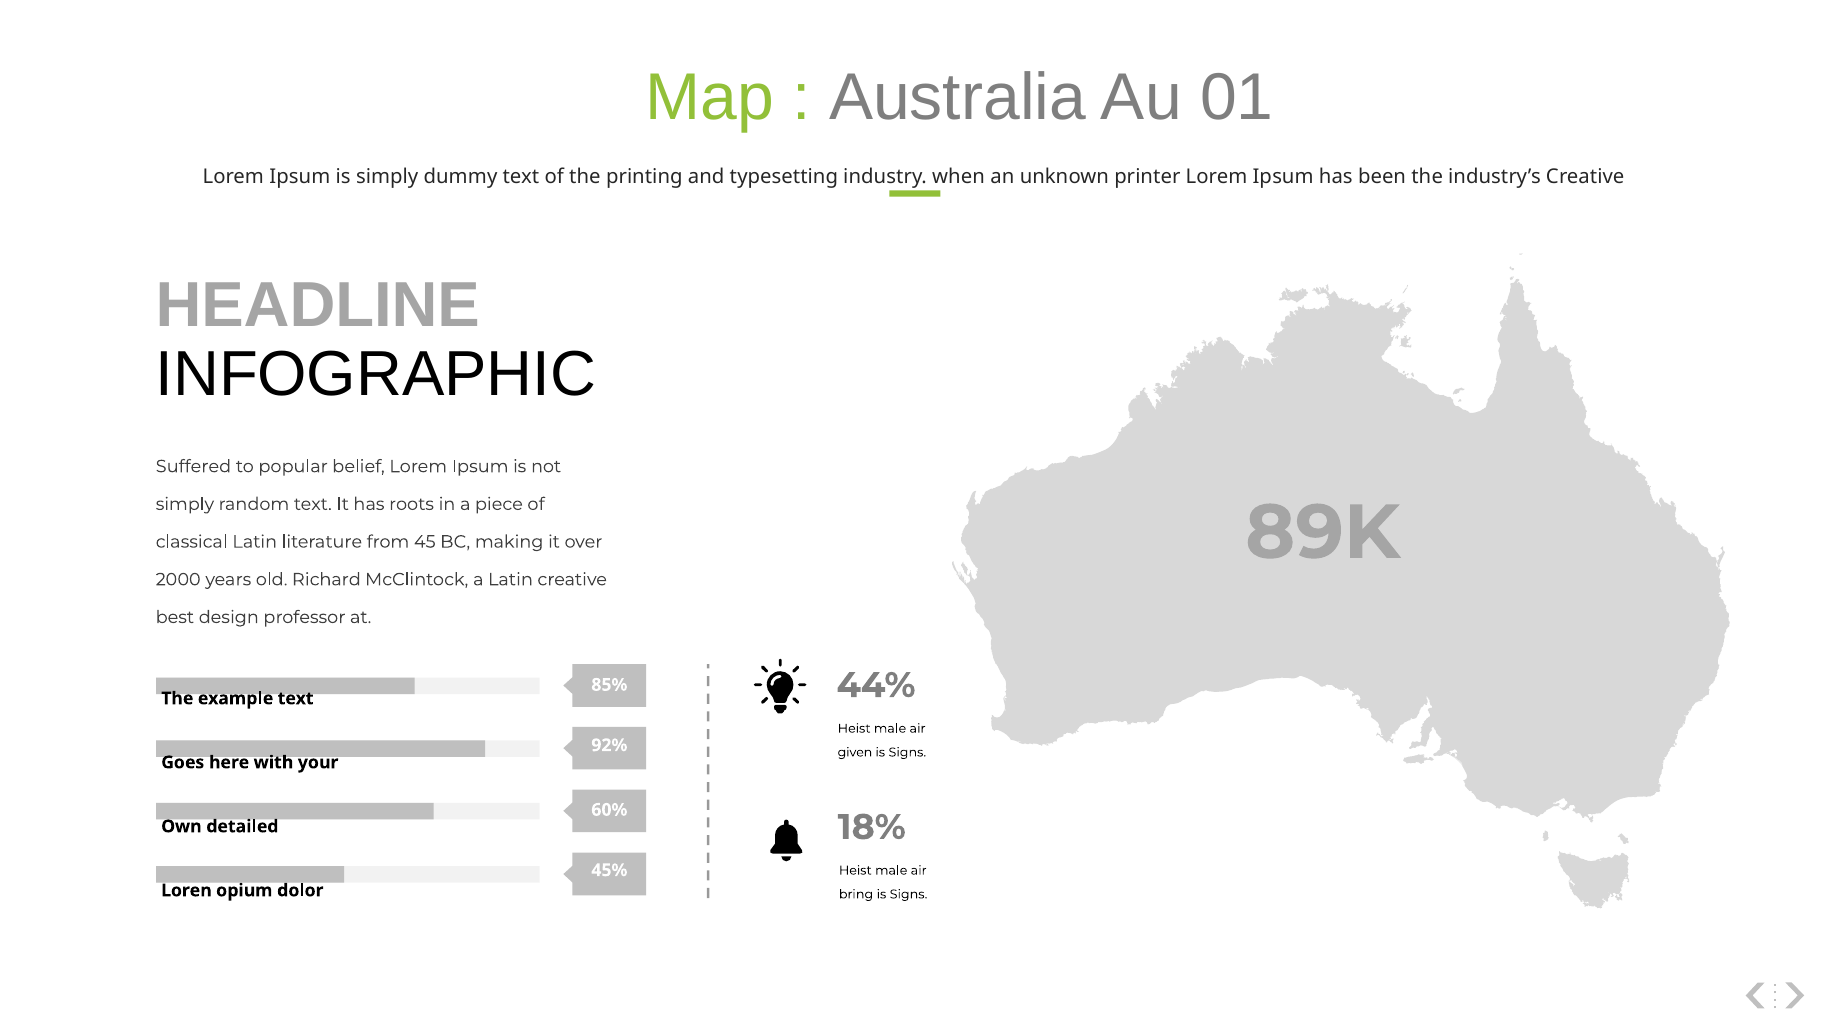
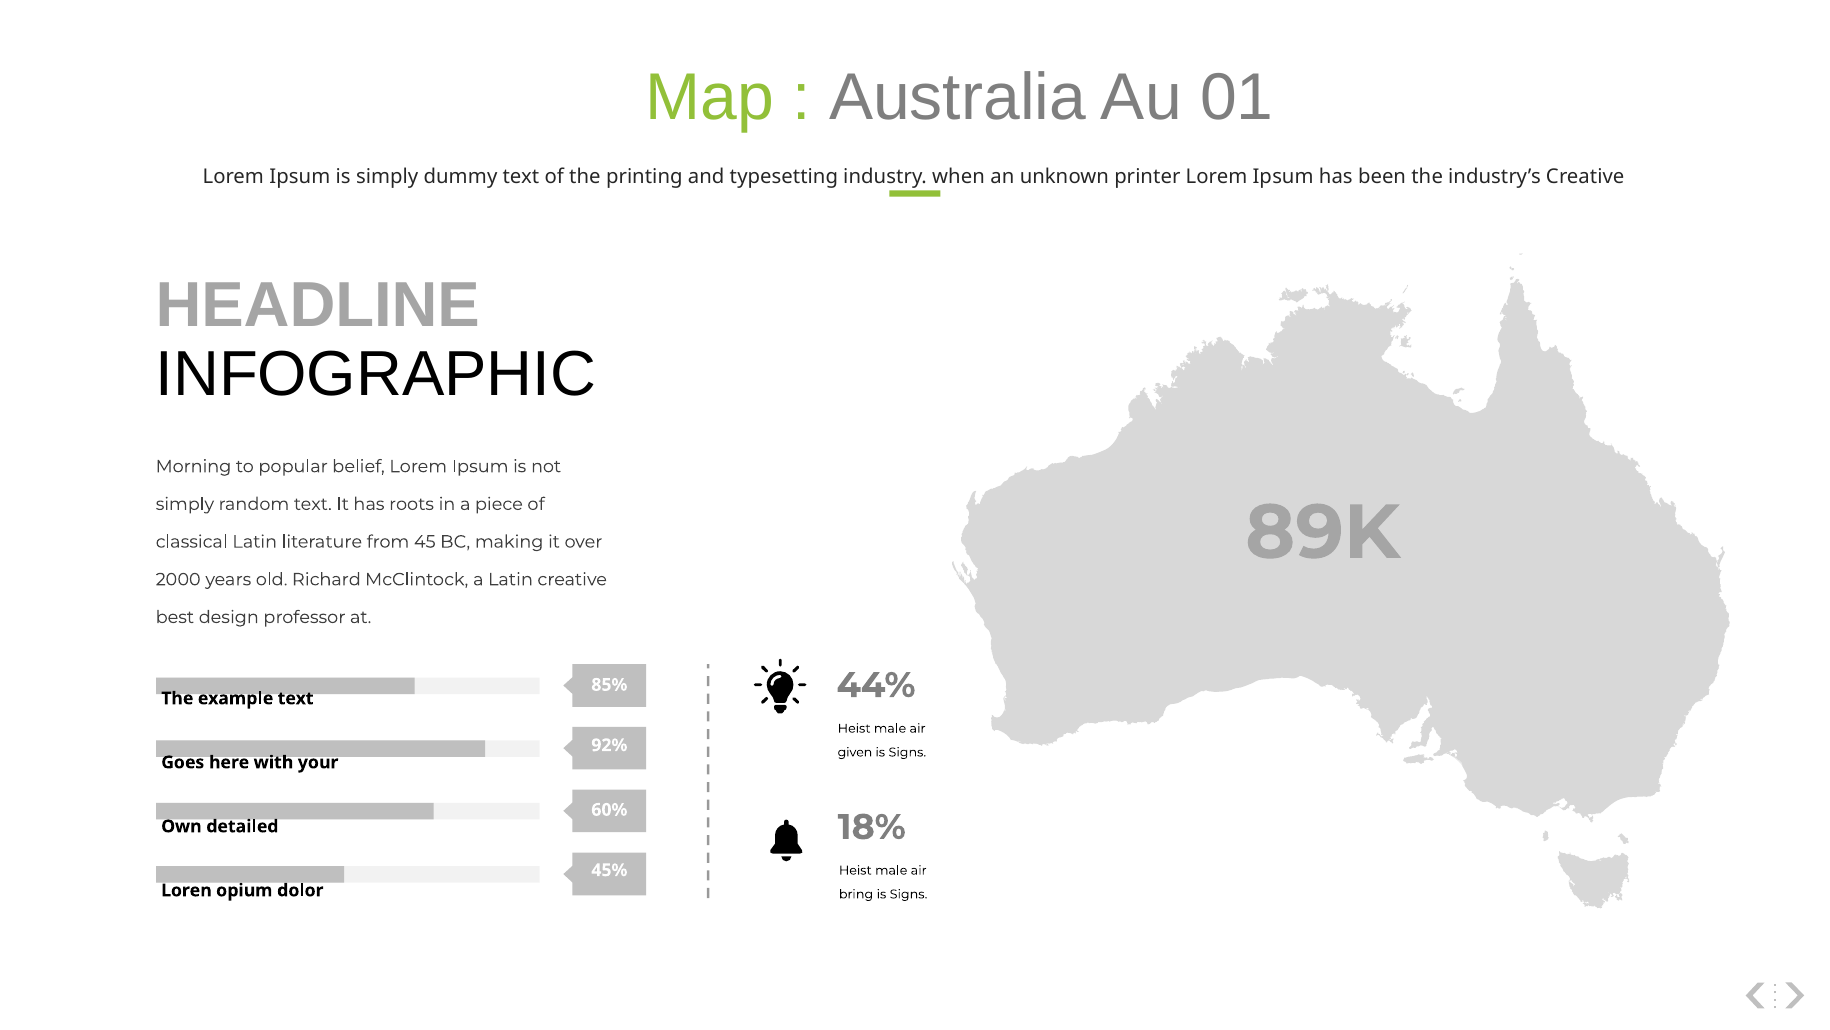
Suffered: Suffered -> Morning (193, 466)
